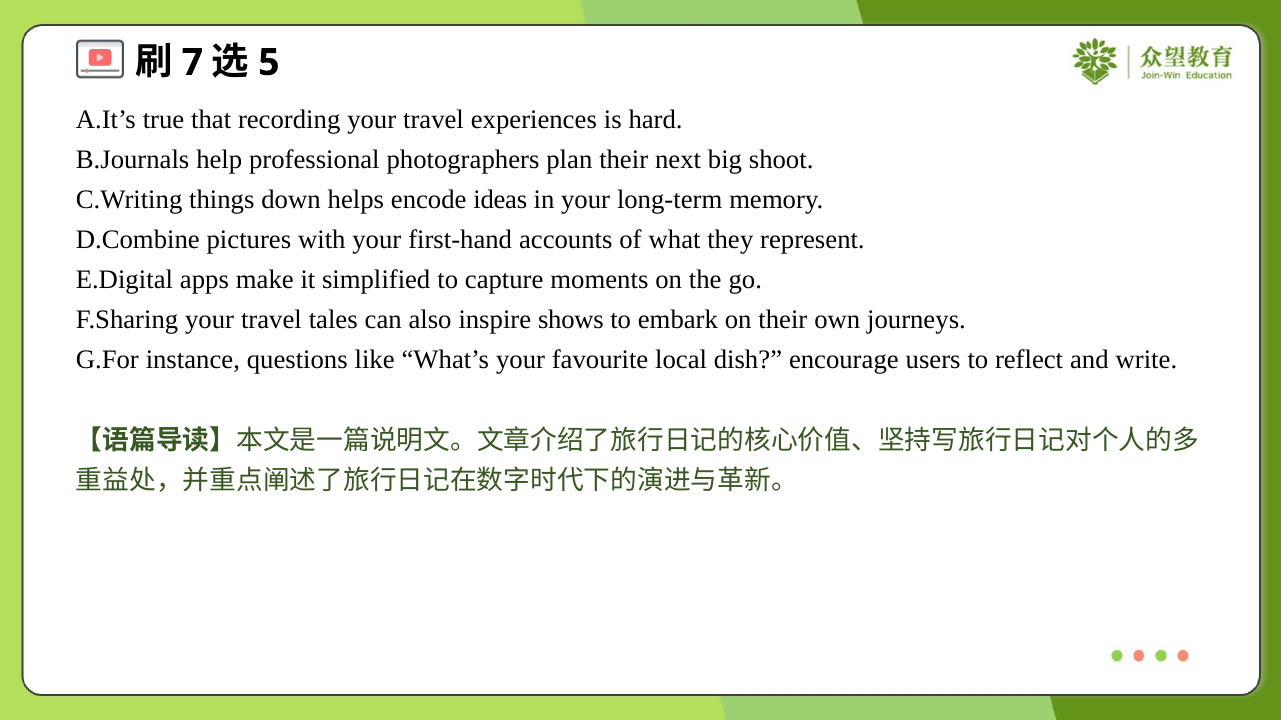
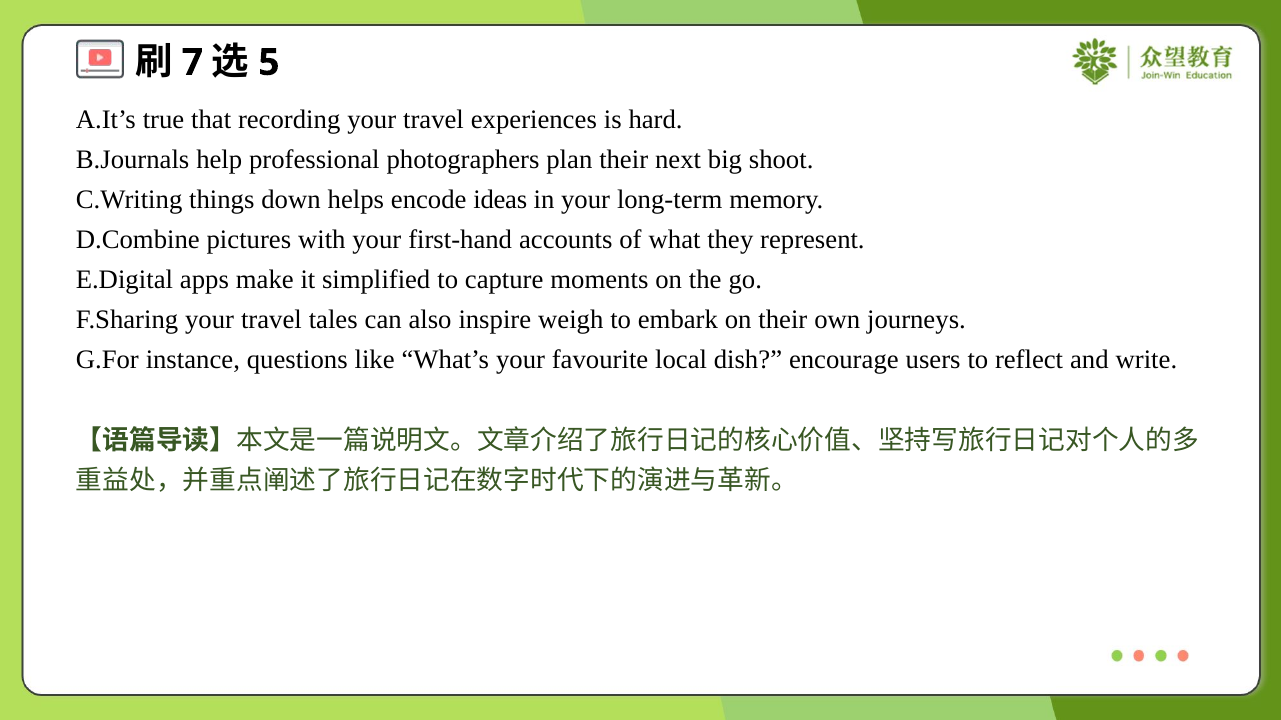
shows: shows -> weigh (571, 320)
